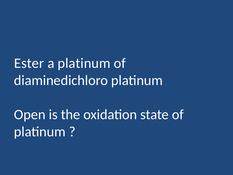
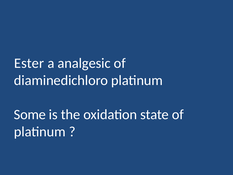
a platinum: platinum -> analgesic (84, 63)
Open: Open -> Some (30, 114)
